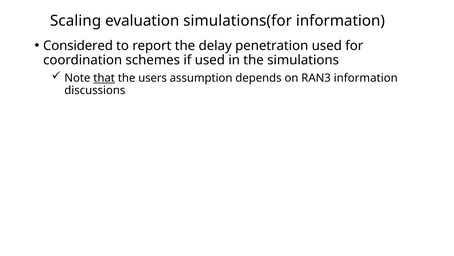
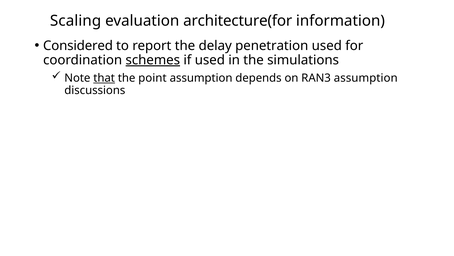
simulations(for: simulations(for -> architecture(for (238, 21)
schemes underline: none -> present (153, 60)
users: users -> point (152, 78)
RAN3 information: information -> assumption (366, 78)
